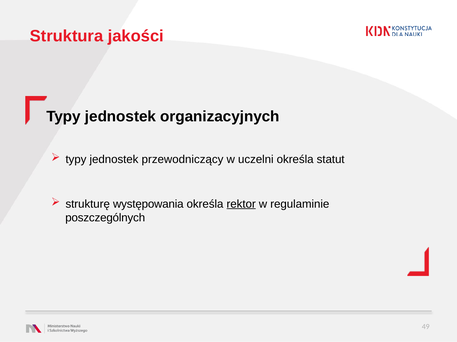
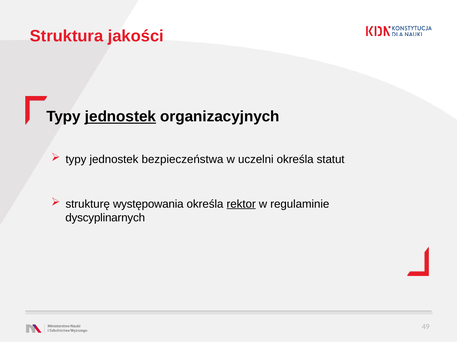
jednostek underline: none -> present (121, 117)
przewodniczący: przewodniczący -> bezpieczeństwa (183, 160)
poszczególnych: poszczególnych -> dyscyplinarnych (105, 218)
